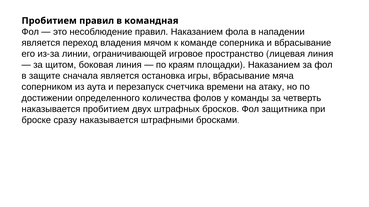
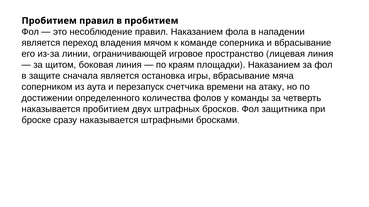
в командная: командная -> пробитием (151, 21)
